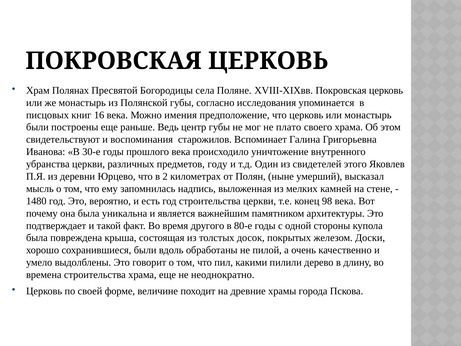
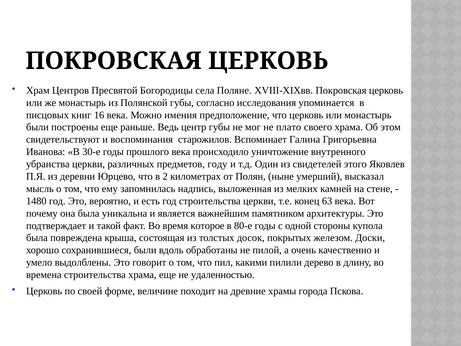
Полянах: Полянах -> Центров (71, 90)
98: 98 -> 63 (327, 201)
другого: другого -> которое (208, 225)
неоднократно: неоднократно -> удаленностью (223, 275)
